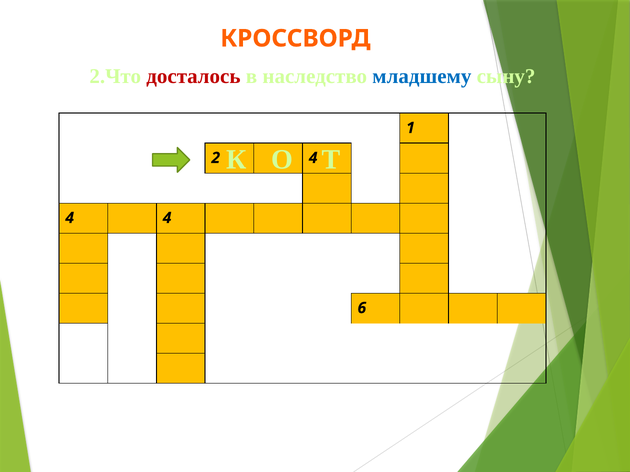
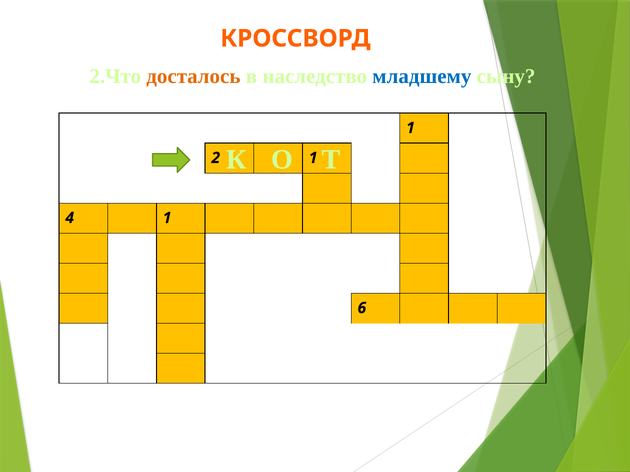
досталось colour: red -> orange (193, 76)
2 4: 4 -> 1 (313, 158)
4: 4 -> 1 (167, 218)
